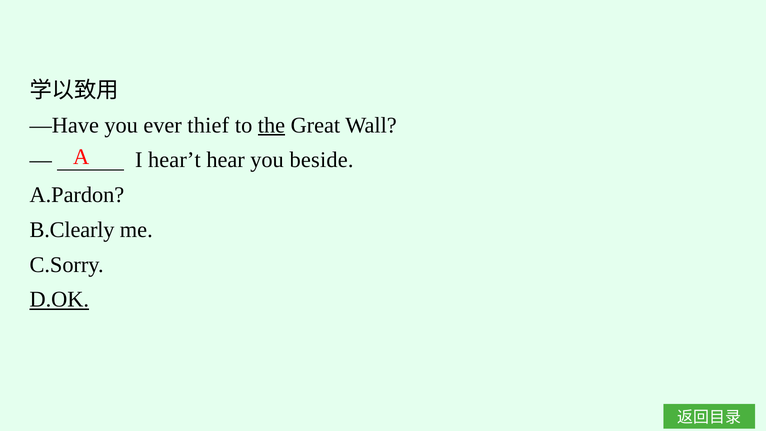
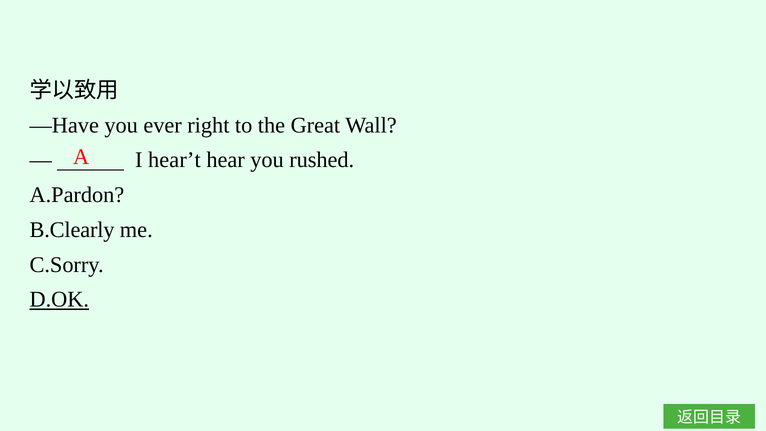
thief: thief -> right (208, 125)
the underline: present -> none (271, 125)
beside: beside -> rushed (322, 160)
